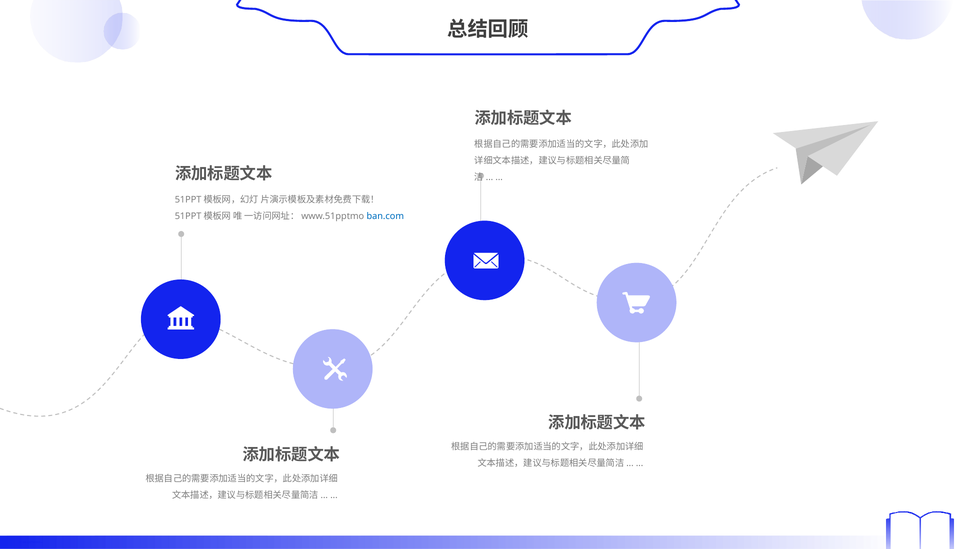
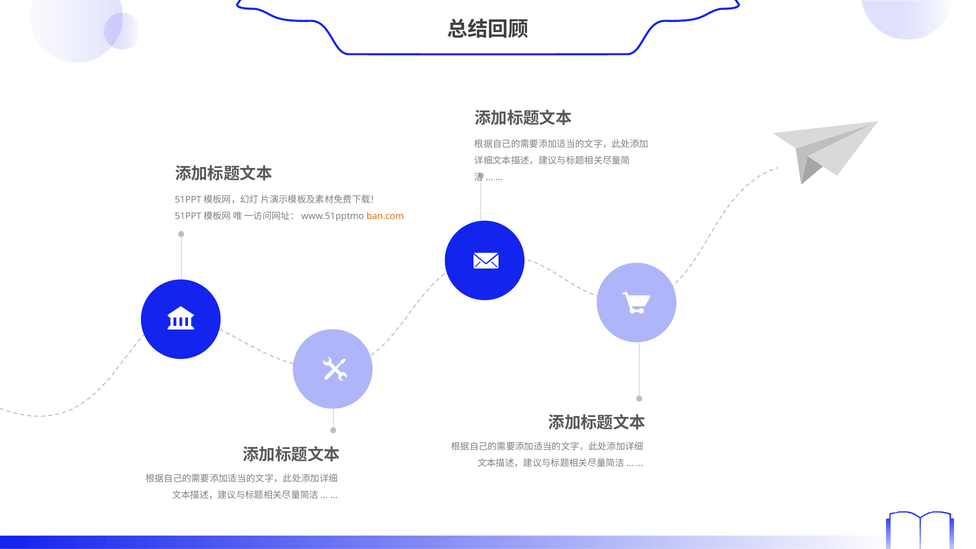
ban.com colour: blue -> orange (385, 216)
